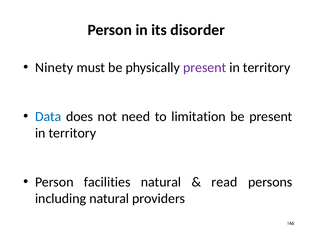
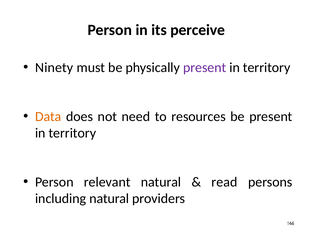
disorder: disorder -> perceive (198, 30)
Data colour: blue -> orange (48, 117)
limitation: limitation -> resources (199, 117)
facilities: facilities -> relevant (107, 183)
